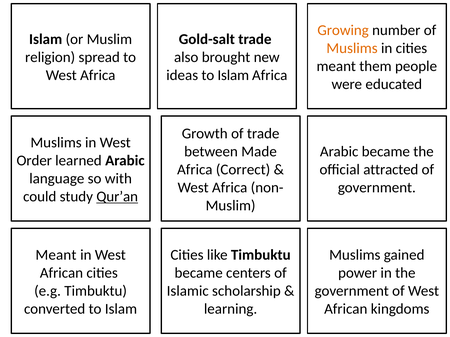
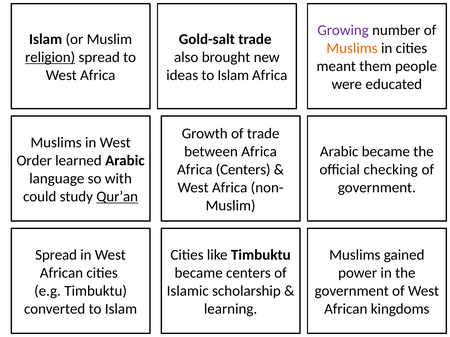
Growing colour: orange -> purple (343, 30)
religion underline: none -> present (50, 57)
between Made: Made -> Africa (259, 152)
Africa Correct: Correct -> Centers (243, 170)
attracted: attracted -> checking (391, 170)
Meant: Meant -> Spread (56, 255)
